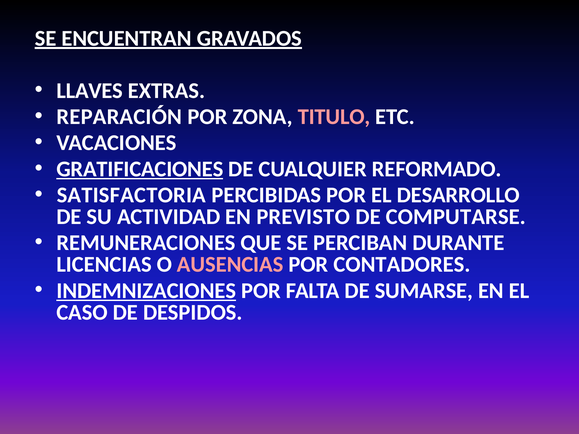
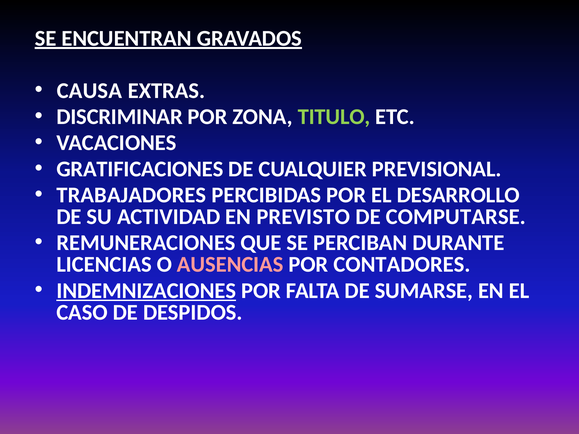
LLAVES: LLAVES -> CAUSA (89, 91)
REPARACIÓN: REPARACIÓN -> DISCRIMINAR (120, 117)
TITULO colour: pink -> light green (334, 117)
GRATIFICACIONES underline: present -> none (140, 169)
REFORMADO: REFORMADO -> PREVISIONAL (437, 169)
SATISFACTORIA: SATISFACTORIA -> TRABAJADORES (131, 195)
